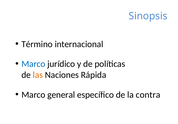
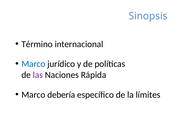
las colour: orange -> purple (38, 74)
general: general -> debería (61, 94)
contra: contra -> límites (148, 94)
